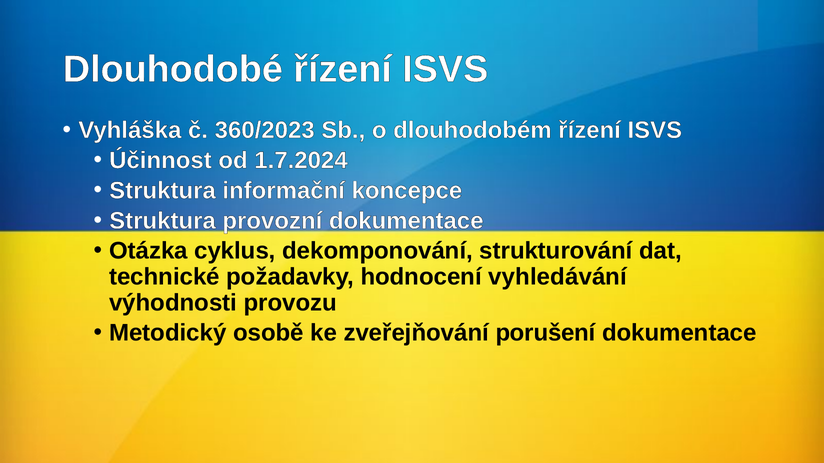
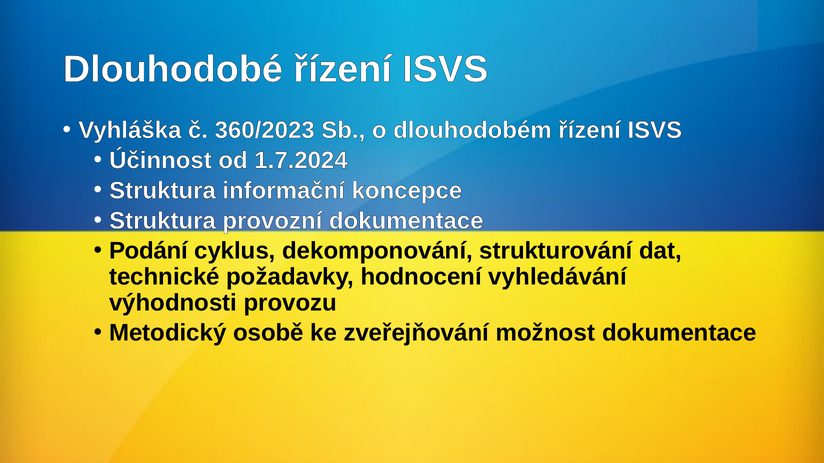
Otázka: Otázka -> Podání (149, 251)
porušení: porušení -> možnost (545, 333)
